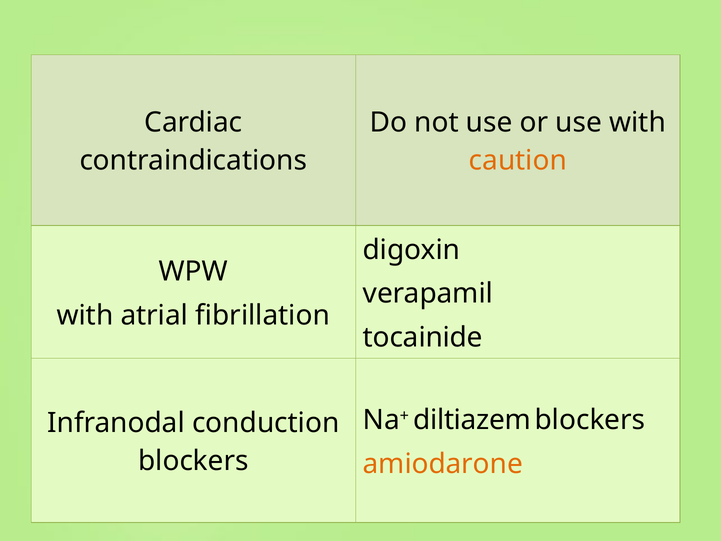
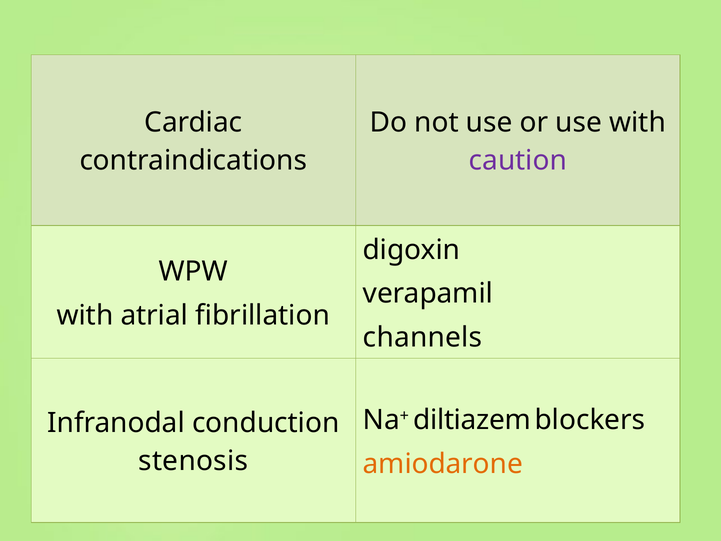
caution colour: orange -> purple (518, 161)
tocainide: tocainide -> channels (423, 337)
blockers: blockers -> stenosis (193, 461)
